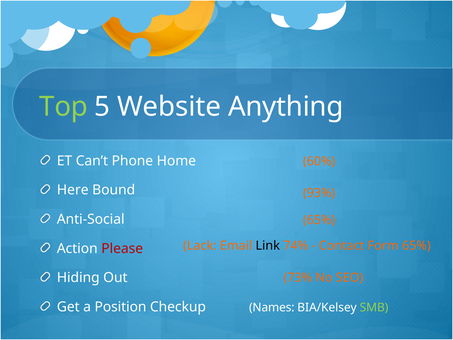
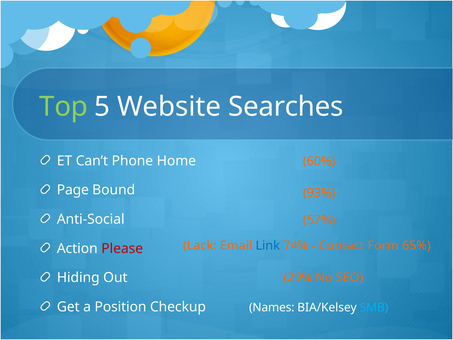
Anything: Anything -> Searches (286, 107)
Here: Here -> Page (73, 190)
65%: 65% -> 57% (319, 220)
Link colour: black -> blue (268, 245)
73%: 73% -> 29% (298, 277)
SMB colour: light green -> light blue (374, 307)
